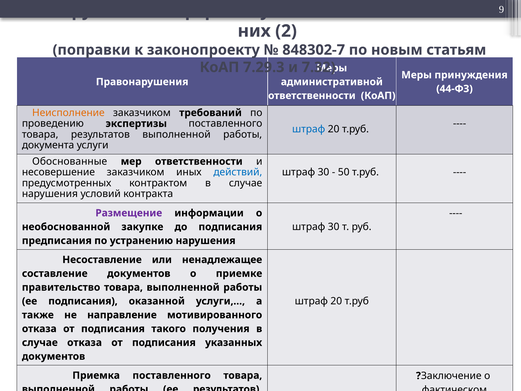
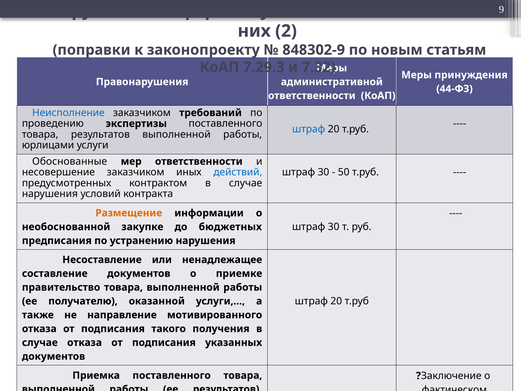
848302-7: 848302-7 -> 848302-9 (314, 50)
Неисполнение colour: orange -> blue (68, 113)
документа: документа -> юрлицами (48, 145)
Размещение colour: purple -> orange (129, 213)
до подписания: подписания -> бюджетных (230, 227)
ее подписания: подписания -> получателю (83, 301)
